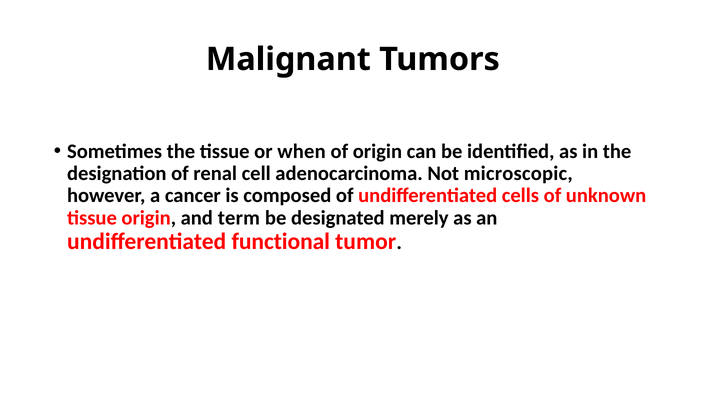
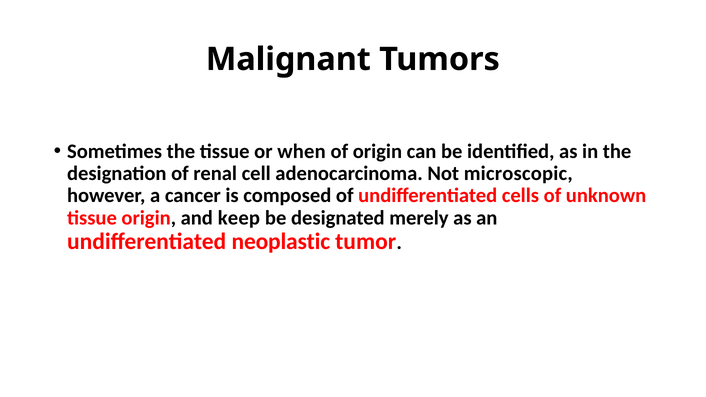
term: term -> keep (239, 218)
functional: functional -> neoplastic (281, 242)
